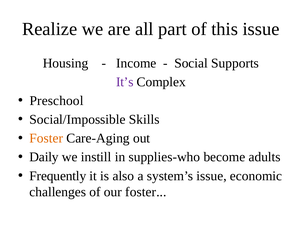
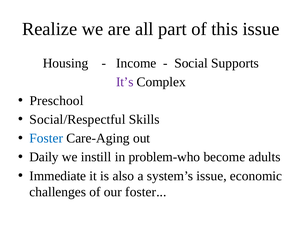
Social/Impossible: Social/Impossible -> Social/Respectful (77, 120)
Foster colour: orange -> blue (46, 139)
supplies-who: supplies-who -> problem-who (164, 157)
Frequently: Frequently -> Immediate (58, 176)
